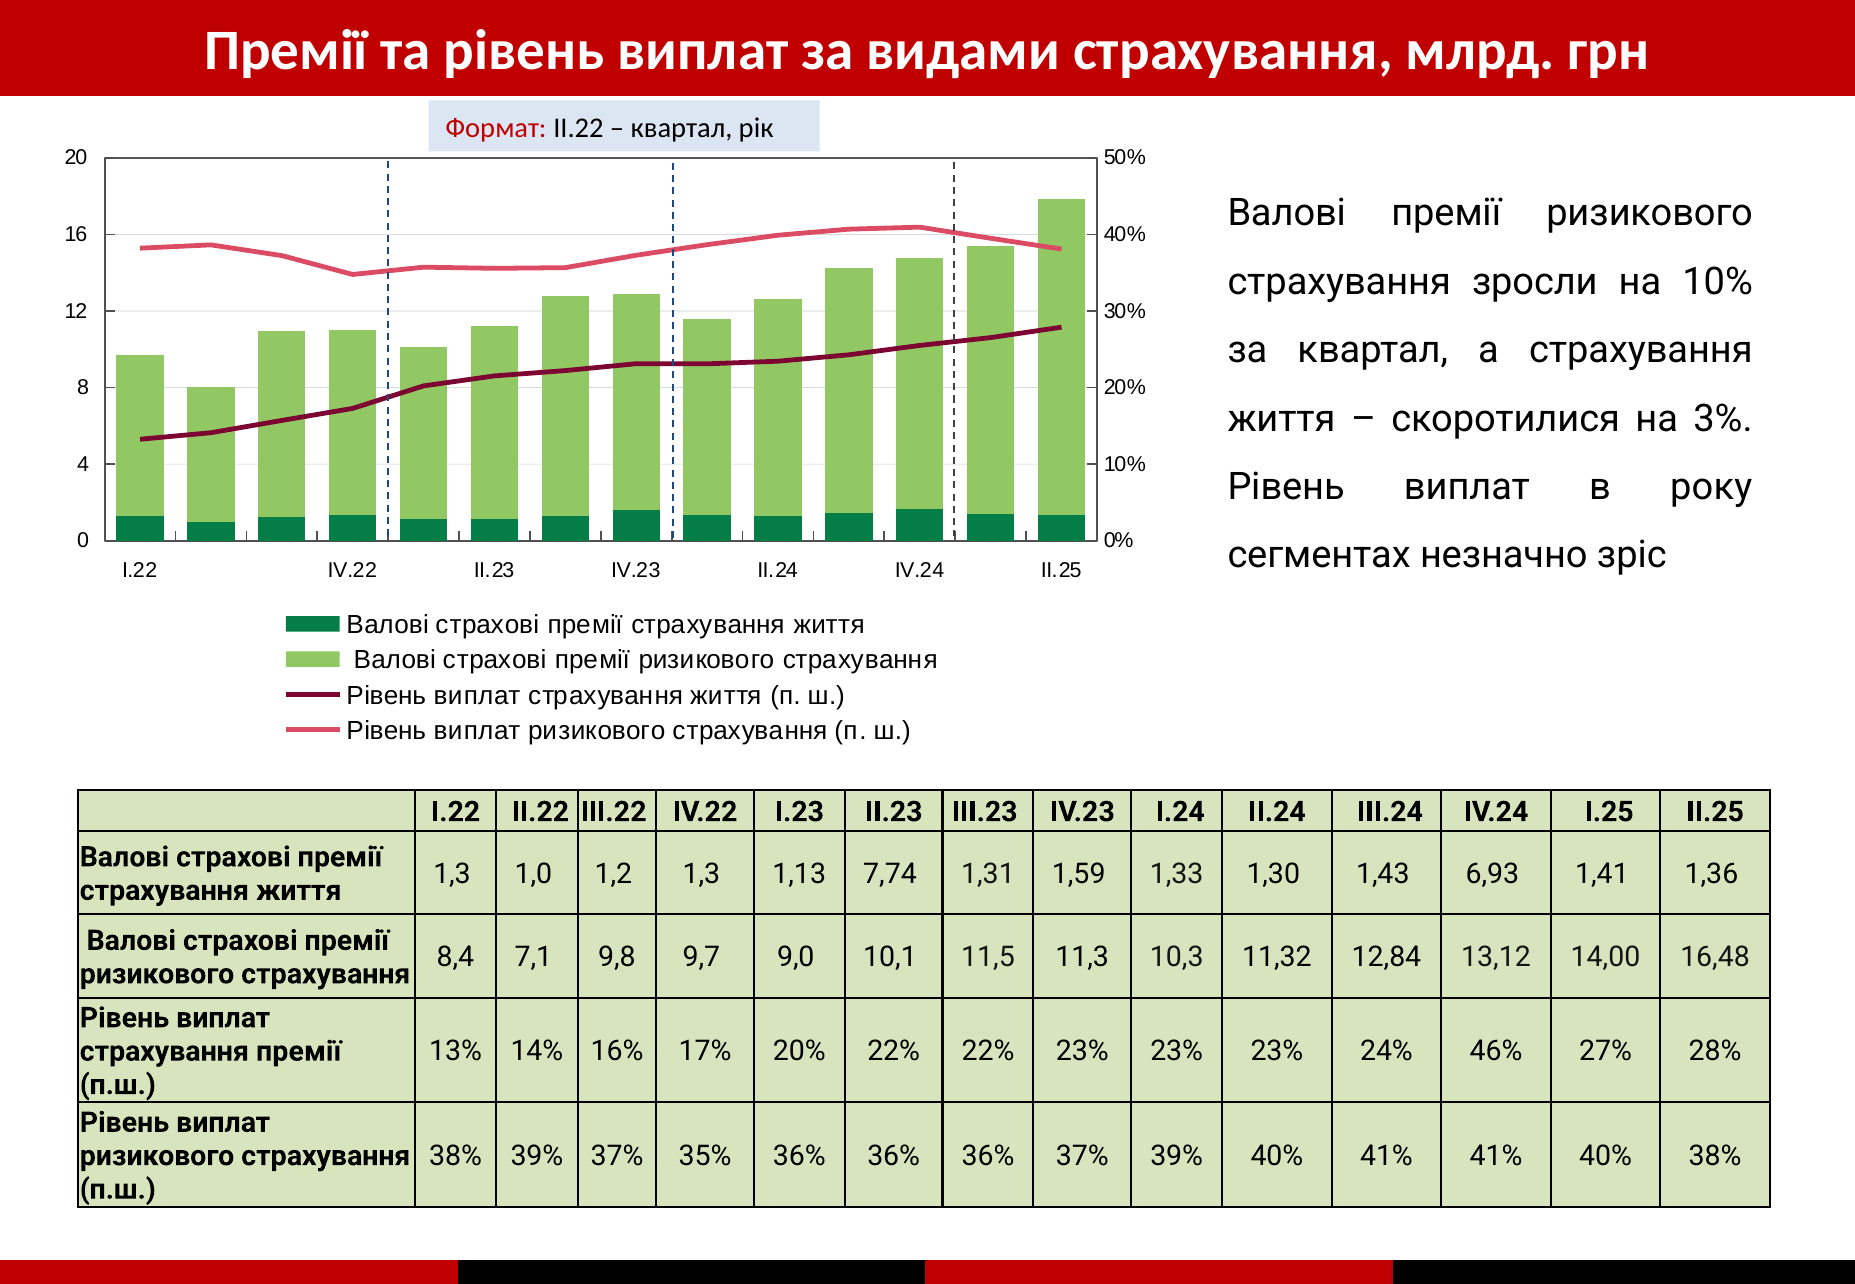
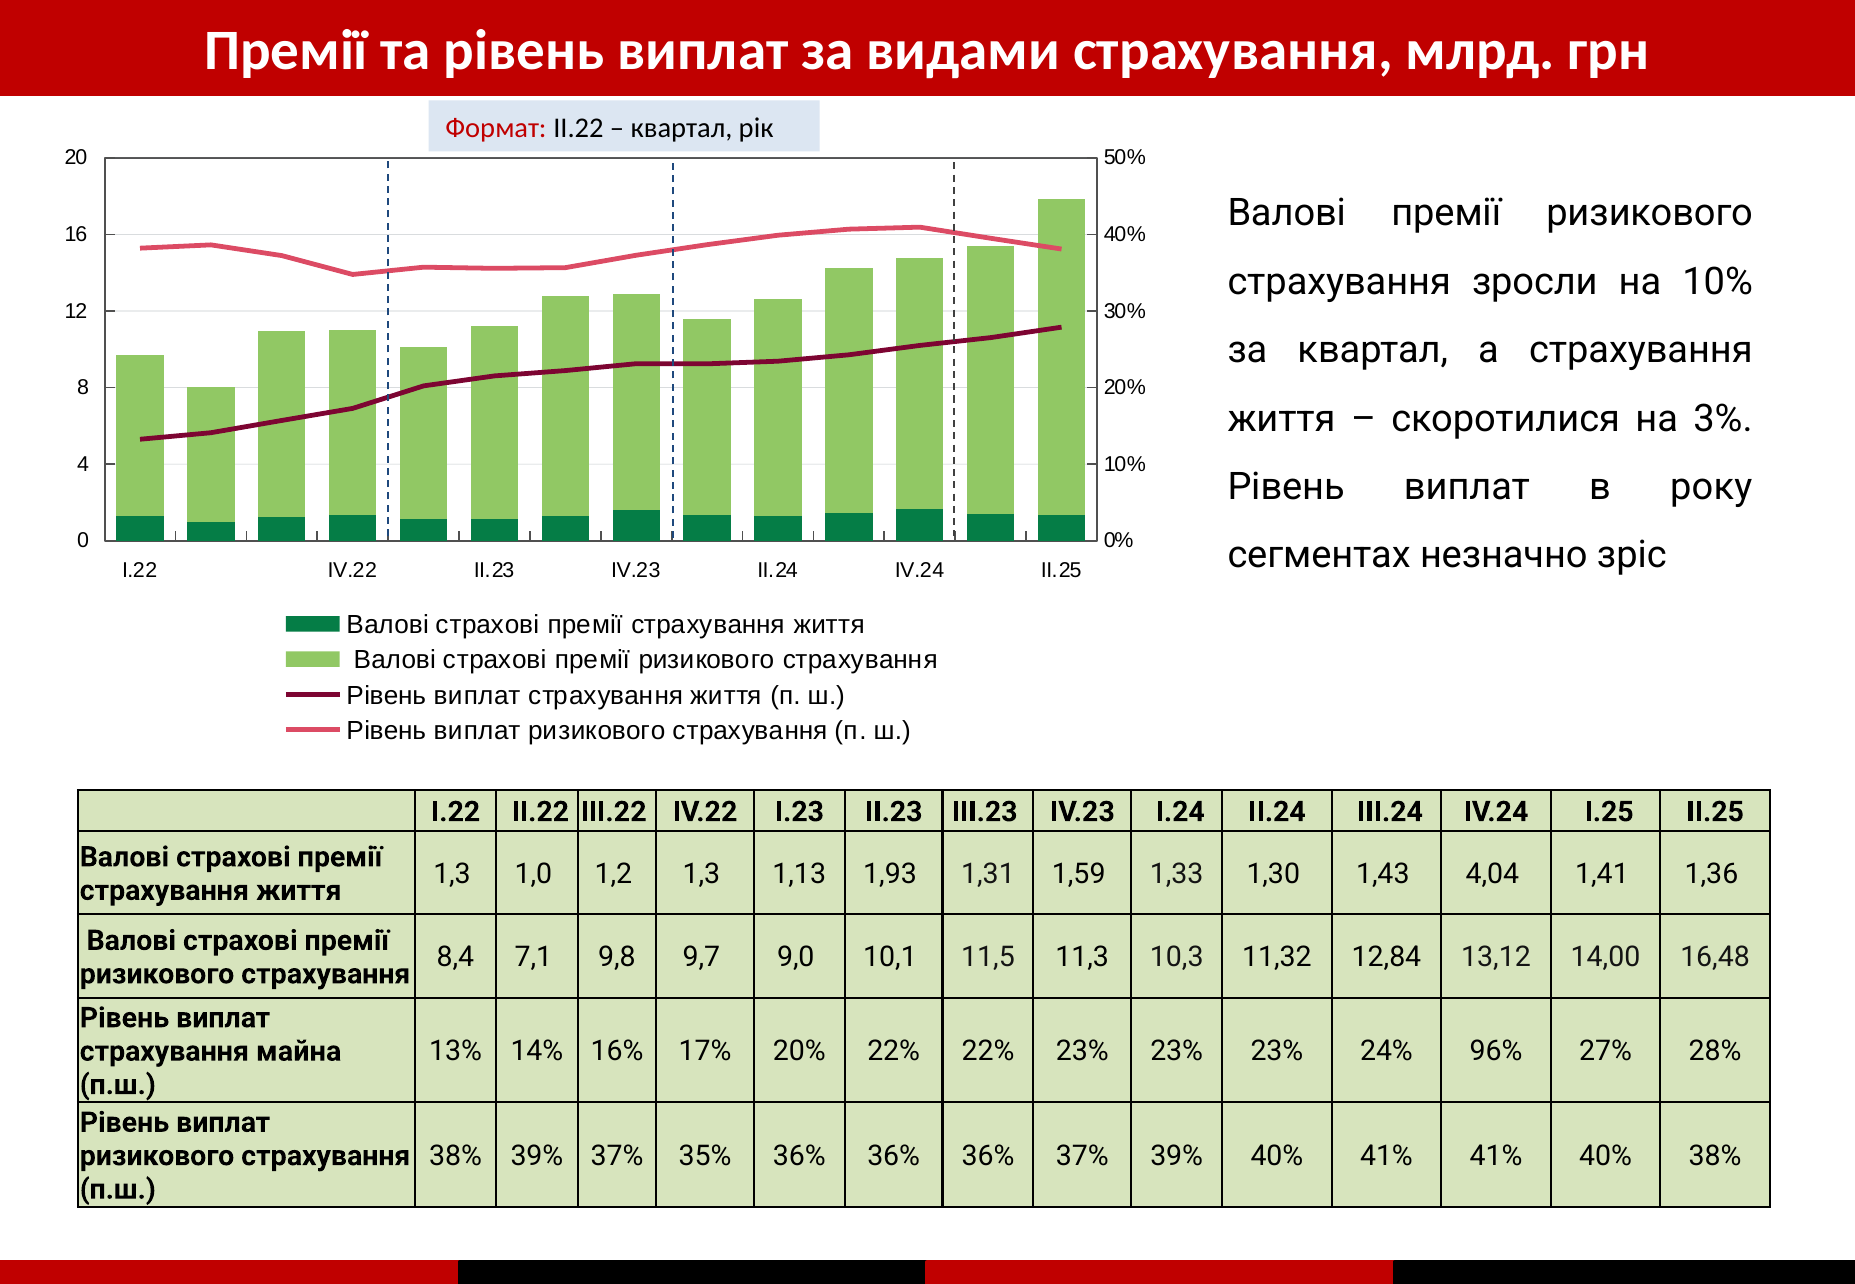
7,74: 7,74 -> 1,93 (890, 874)
6,93: 6,93 -> 4,04 (1492, 874)
46%: 46% -> 96% (1496, 1051)
страхування премії: премії -> майна (299, 1051)
